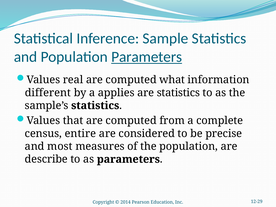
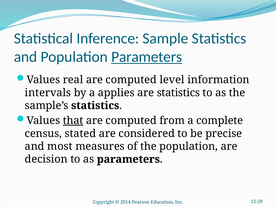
what: what -> level (172, 80)
different: different -> intervals (48, 93)
that underline: none -> present (73, 121)
entire: entire -> stated (80, 133)
describe: describe -> decision (46, 159)
